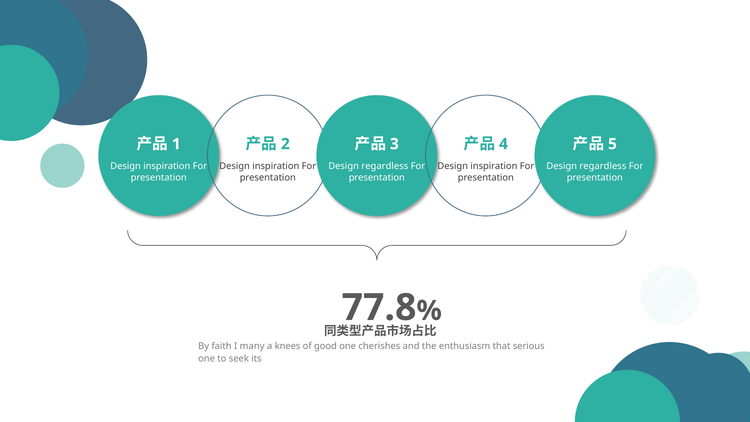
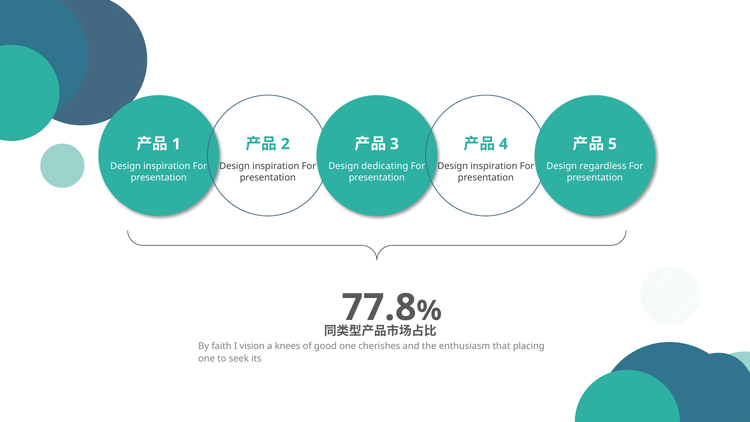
regardless: regardless -> dedicating (385, 166)
many: many -> vision (252, 346)
serious: serious -> placing (529, 346)
